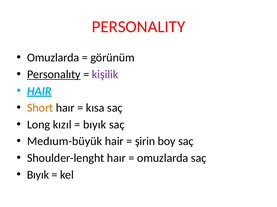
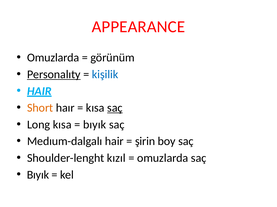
PERSONALITY: PERSONALITY -> APPEARANCE (138, 27)
kişilik colour: purple -> blue (105, 75)
saç underline: none -> present (115, 108)
Long kızıl: kızıl -> kısa (62, 125)
Medıum-büyük: Medıum-büyük -> Medıum-dalgalı (65, 142)
Shoulder-lenght haır: haır -> kızıl (116, 159)
